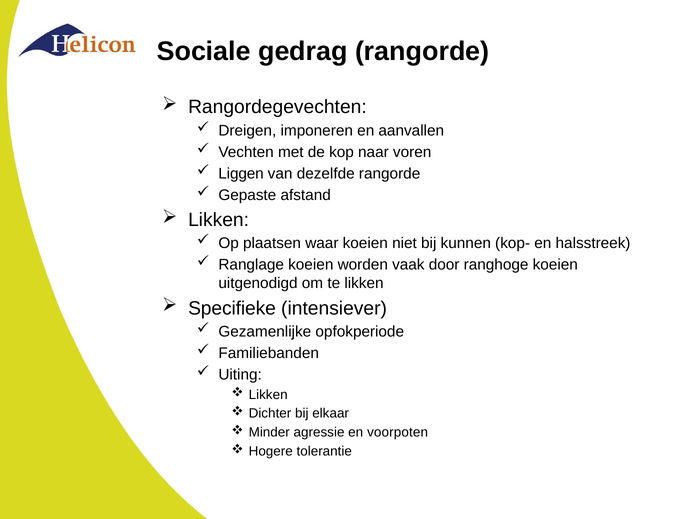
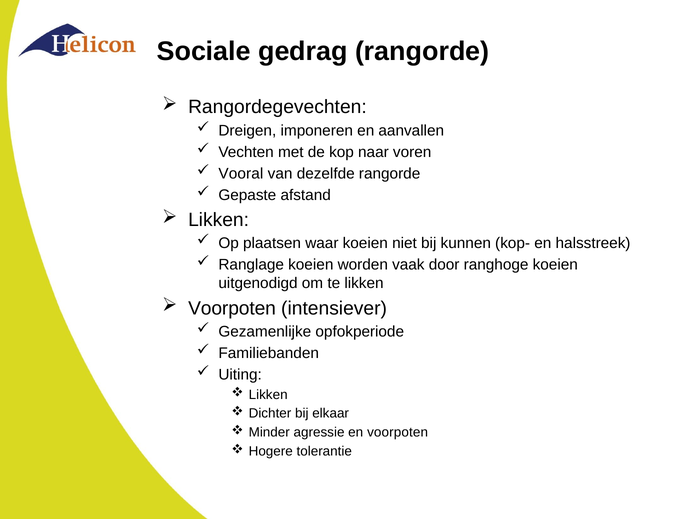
Liggen: Liggen -> Vooral (241, 173)
Specifieke: Specifieke -> Voorpoten (232, 308)
